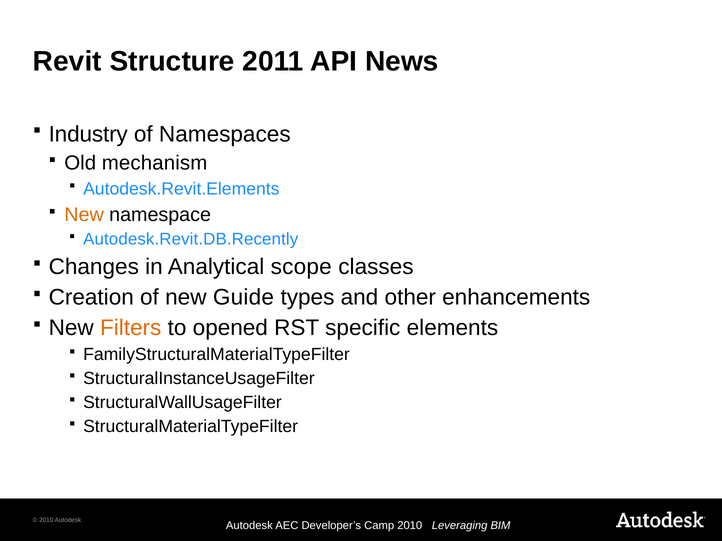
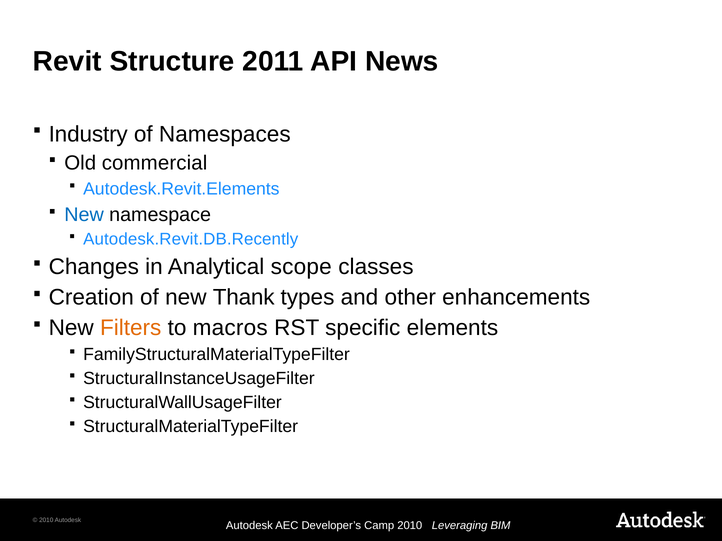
mechanism: mechanism -> commercial (155, 163)
New colour: orange -> blue (84, 215)
Guide: Guide -> Thank (244, 298)
opened: opened -> macros (230, 328)
